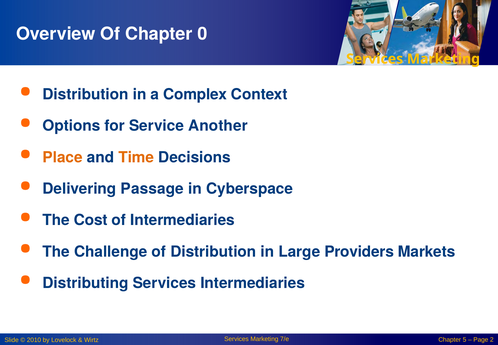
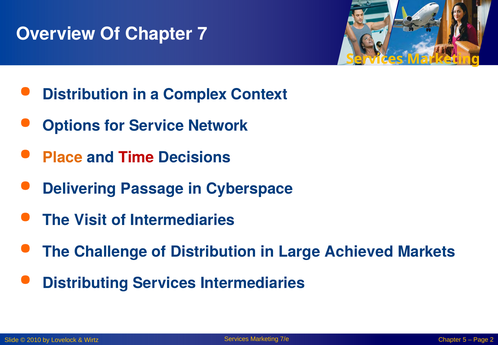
0: 0 -> 7 (202, 34)
Another: Another -> Network (218, 126)
Time colour: orange -> red (136, 157)
Cost: Cost -> Visit (91, 220)
Providers: Providers -> Achieved (359, 252)
